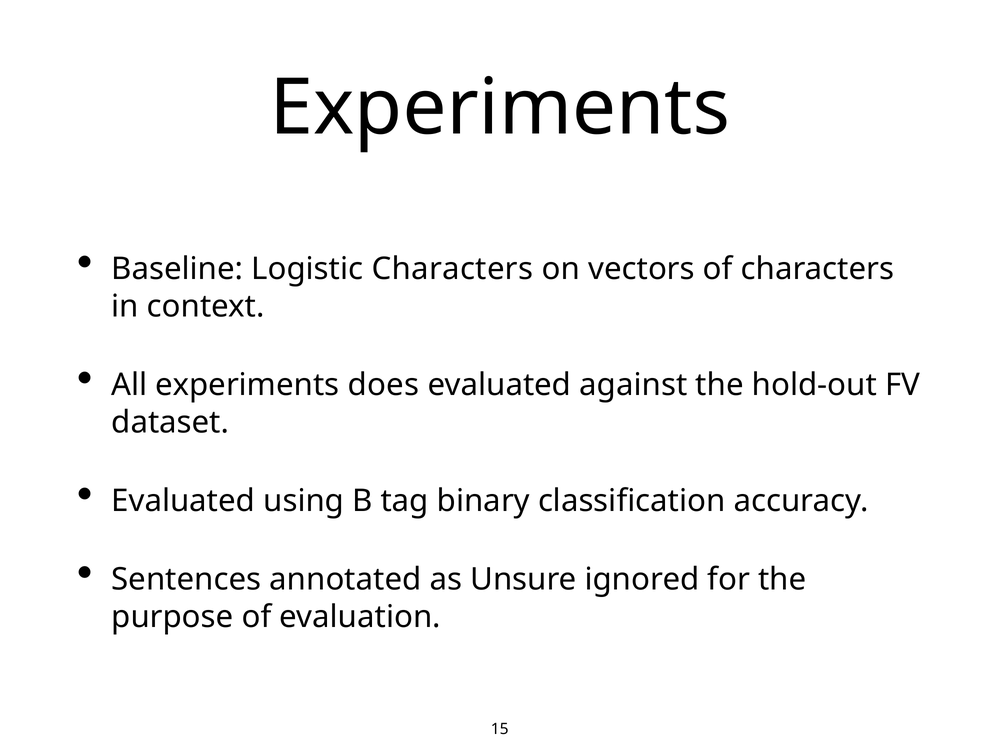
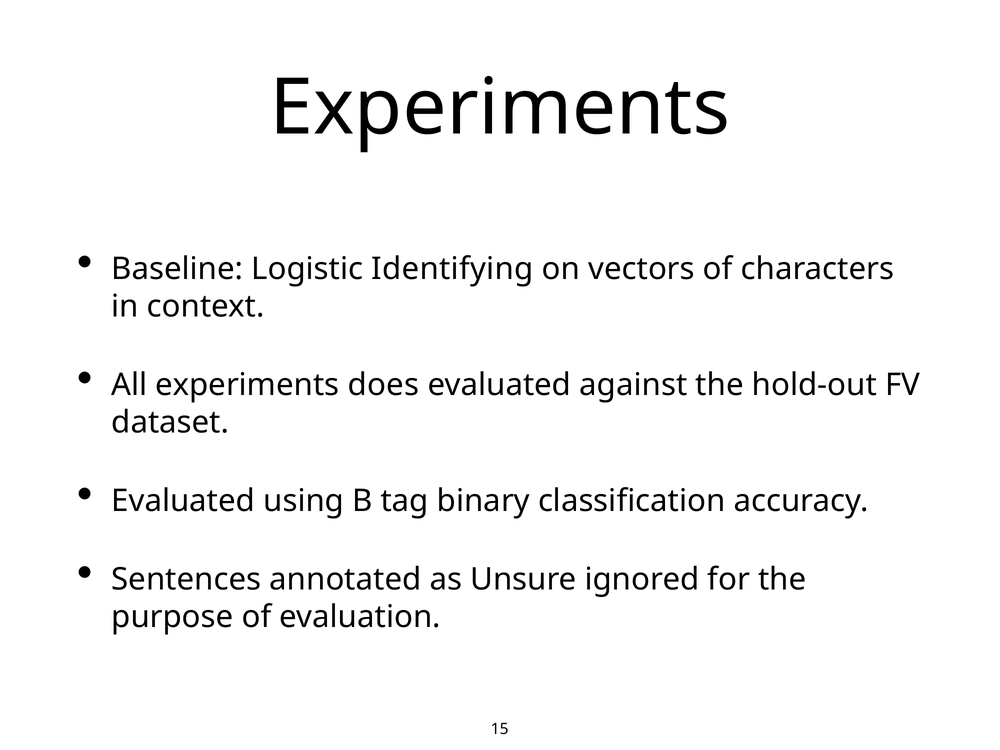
Logistic Characters: Characters -> Identifying (452, 269)
